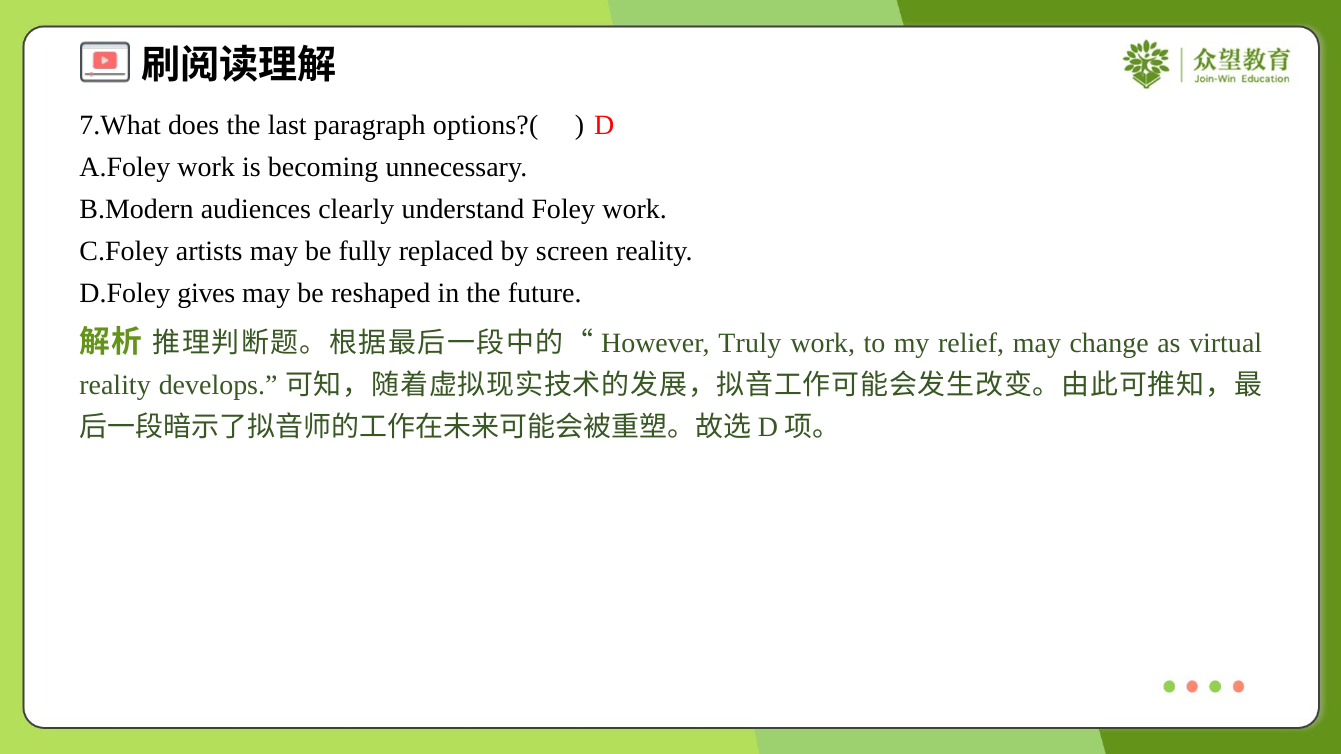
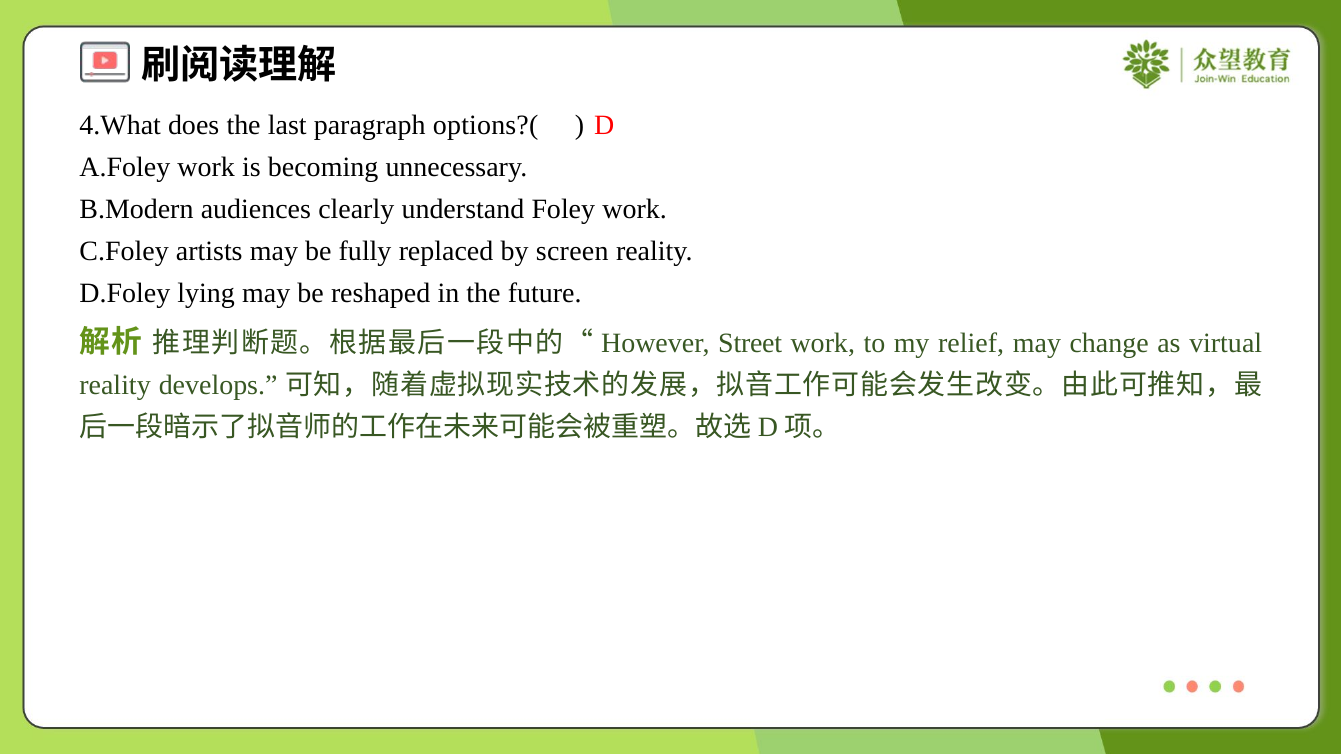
7.What: 7.What -> 4.What (120, 126)
gives: gives -> lying (206, 293)
Truly: Truly -> Street (750, 343)
